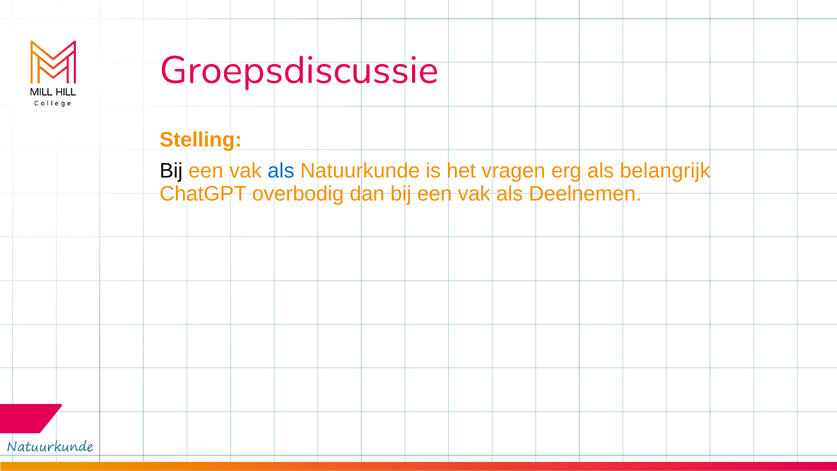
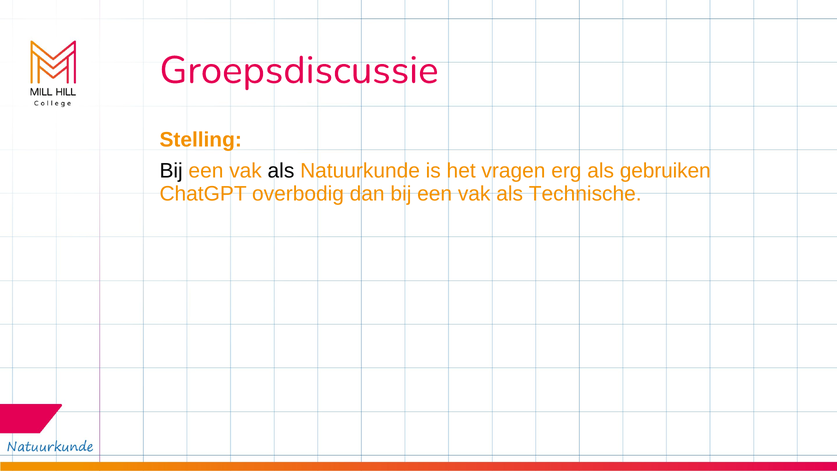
als colour: blue -> black (281, 171)
belangrijk: belangrijk -> gebruiken (665, 171)
Deelnemen: Deelnemen -> Technische (585, 194)
